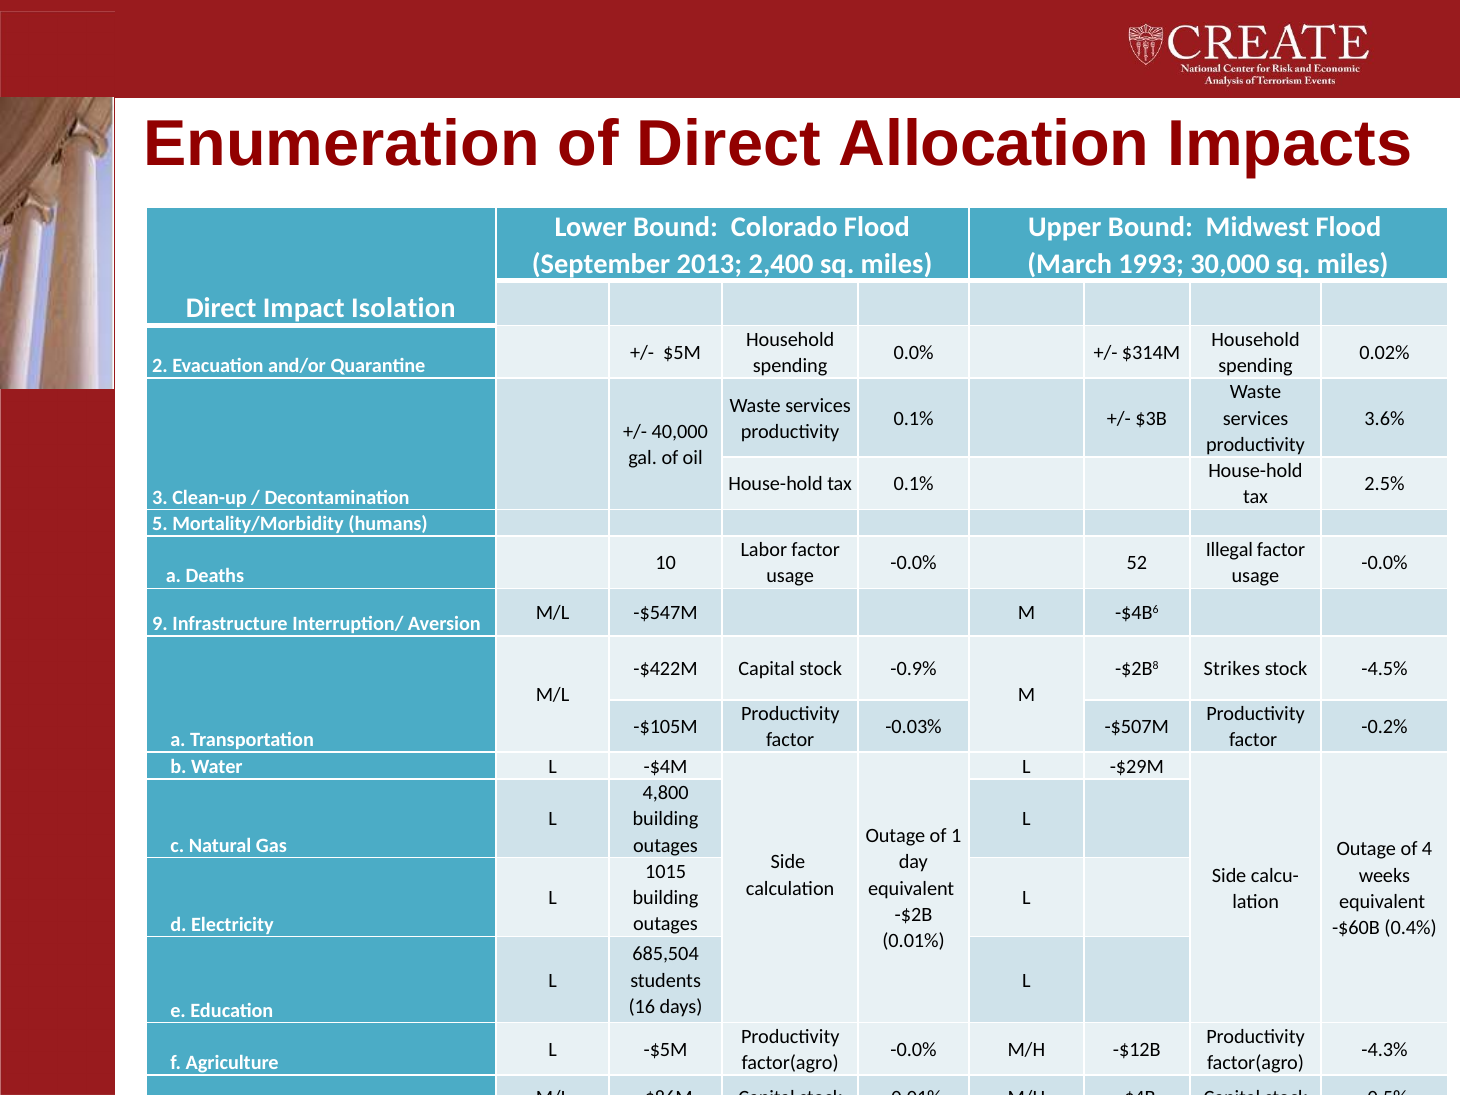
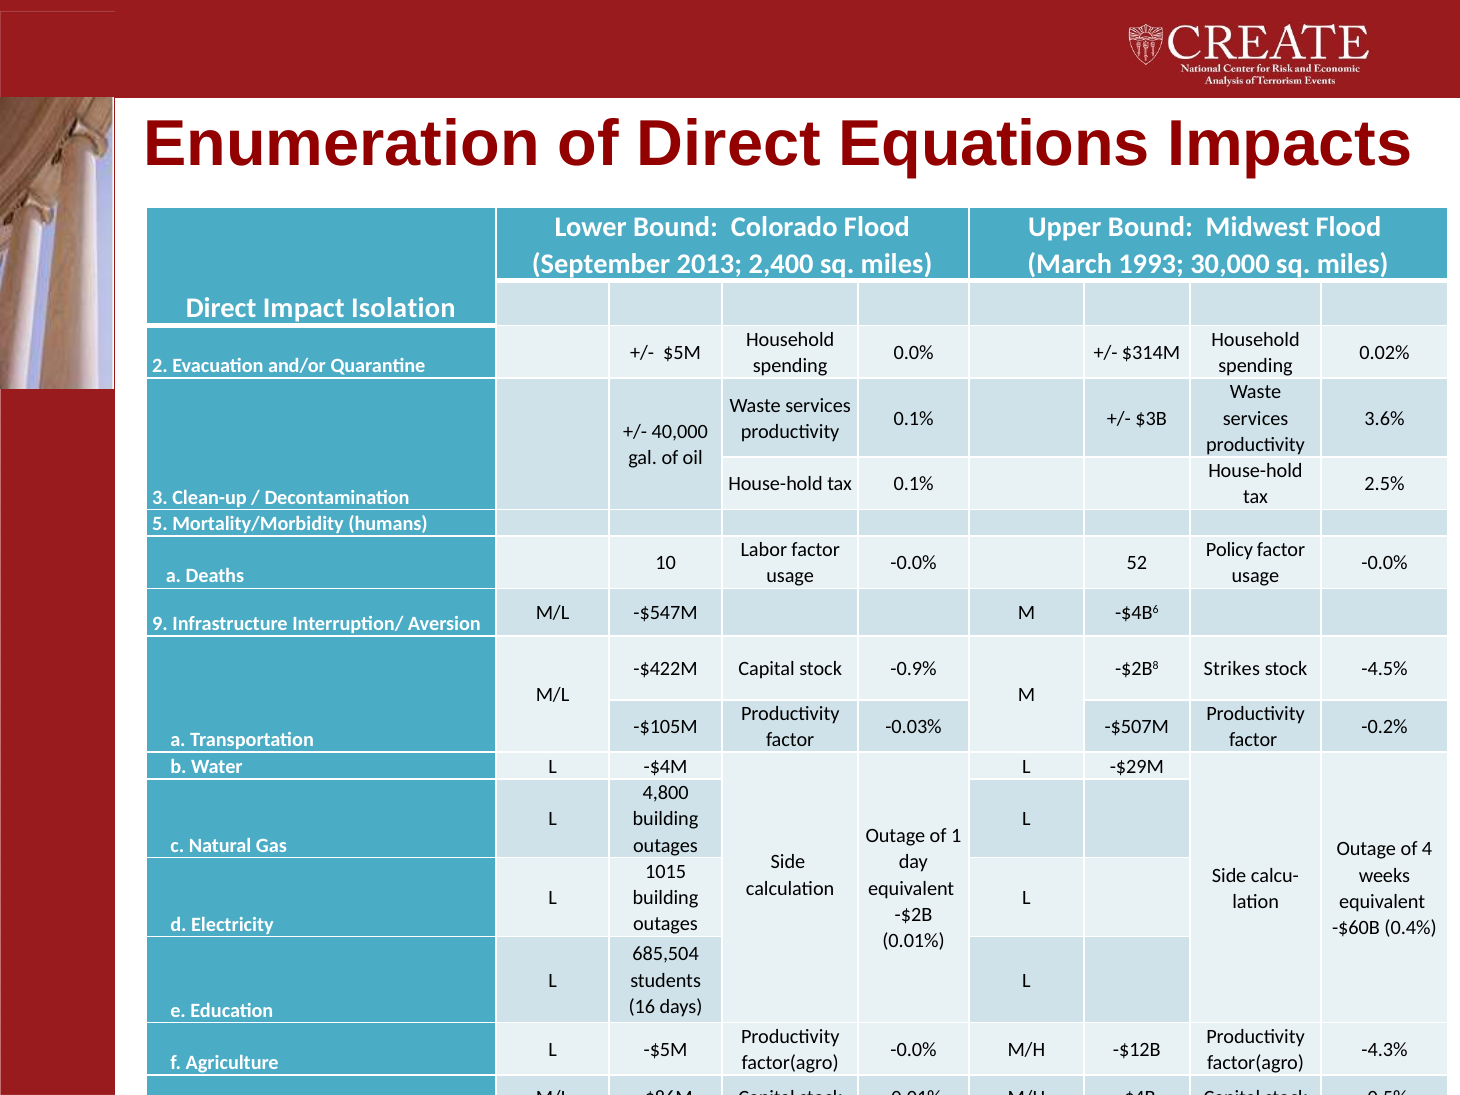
Allocation: Allocation -> Equations (994, 144)
Illegal: Illegal -> Policy (1229, 550)
